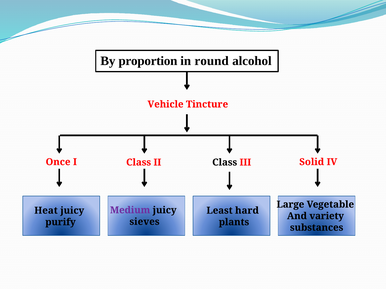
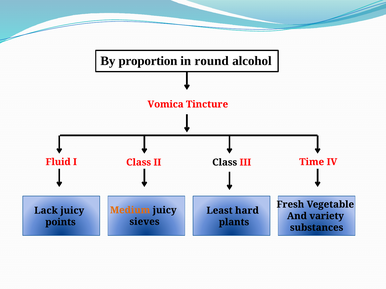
Vehicle: Vehicle -> Vomica (166, 104)
Once: Once -> Fluid (58, 162)
Solid: Solid -> Time (312, 162)
Large: Large -> Fresh (290, 205)
Medium colour: purple -> orange (130, 210)
Heat: Heat -> Lack (46, 211)
purify: purify -> points (60, 222)
